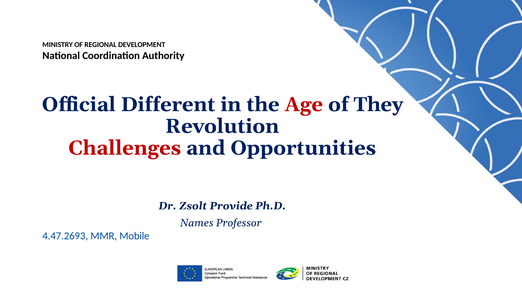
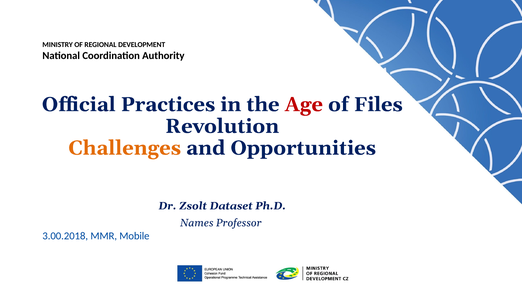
Different: Different -> Practices (168, 104)
They: They -> Files (378, 104)
Challenges colour: red -> orange (125, 148)
Provide: Provide -> Dataset (231, 206)
4.47.2693: 4.47.2693 -> 3.00.2018 (65, 236)
